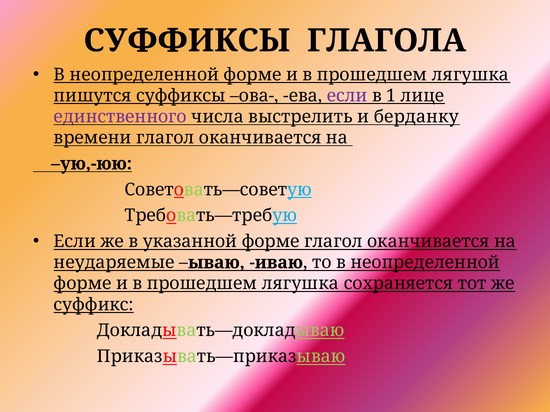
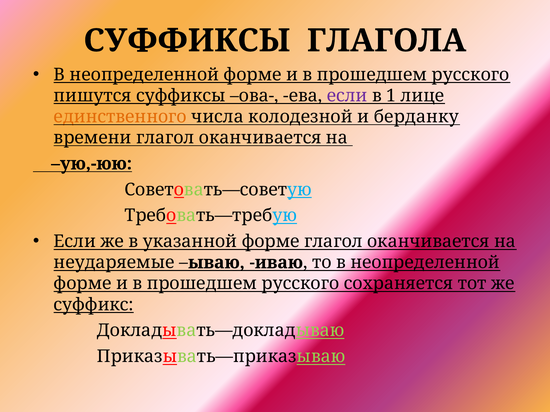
лягушка: лягушка -> русского (471, 75)
единственного colour: purple -> orange (120, 117)
выстрелить: выстрелить -> колодезной (300, 117)
лягушка: лягушка -> русского (300, 284)
